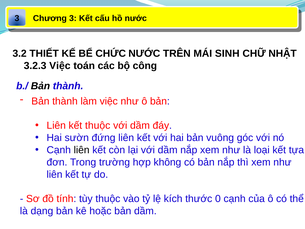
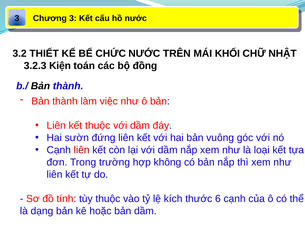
SINH: SINH -> KHỐI (227, 54)
3.2.3 Việc: Việc -> Kiện (60, 66)
công: công -> đồng (145, 66)
liên colour: black -> red (82, 150)
0: 0 -> 6 (218, 199)
